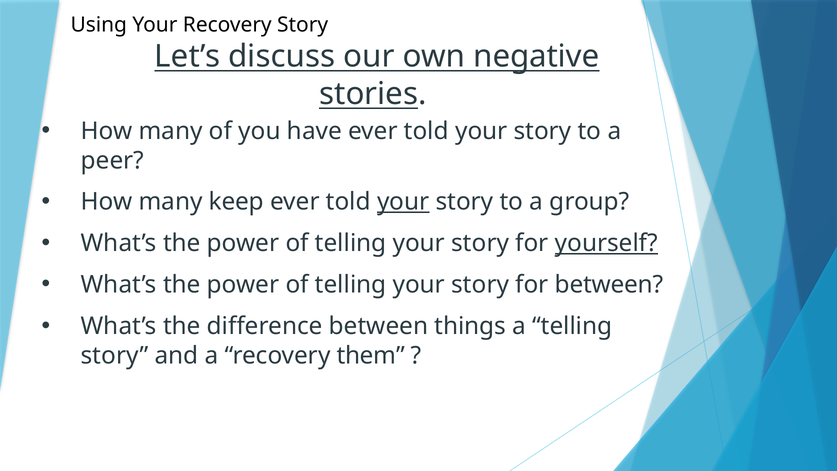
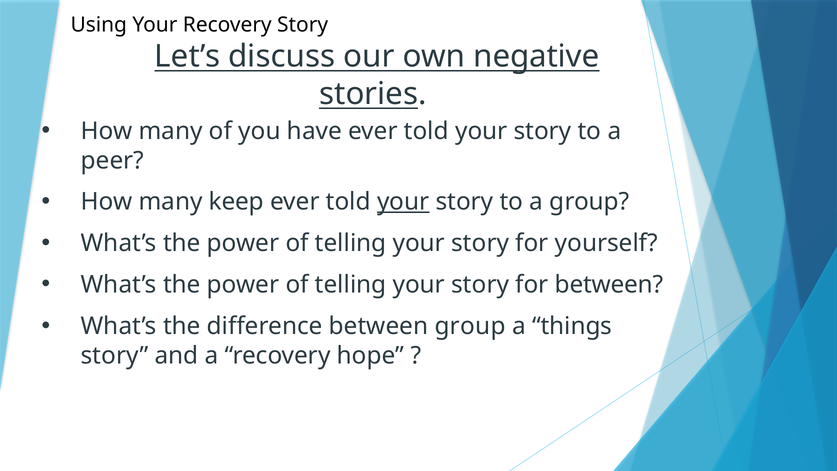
yourself underline: present -> none (606, 243)
between things: things -> group (470, 326)
a telling: telling -> things (572, 326)
them: them -> hope (371, 356)
